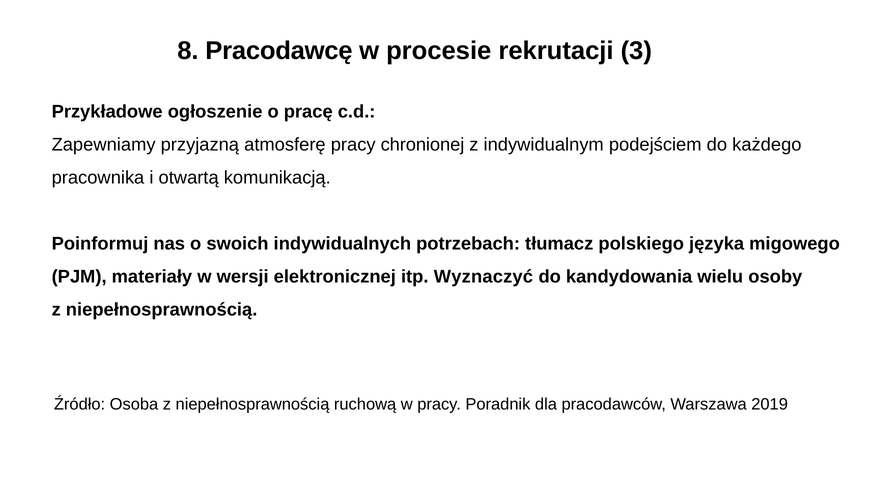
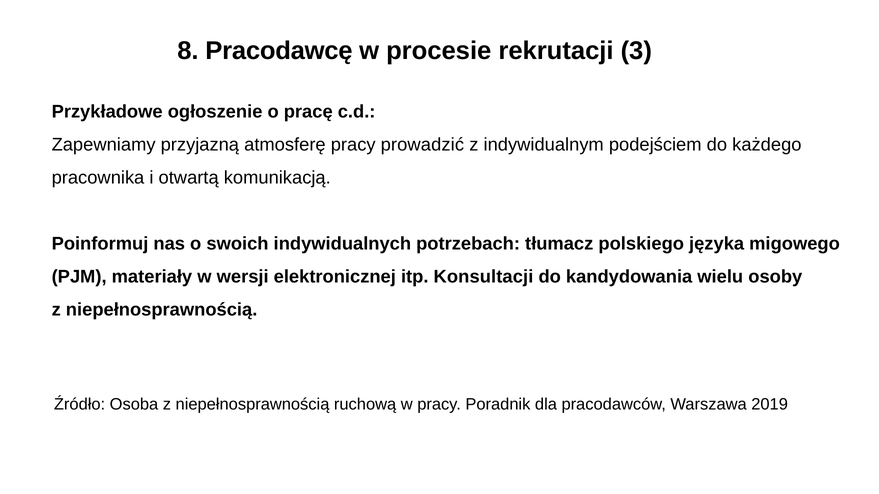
chronionej: chronionej -> prowadzić (422, 145)
Wyznaczyć: Wyznaczyć -> Konsultacji (483, 277)
